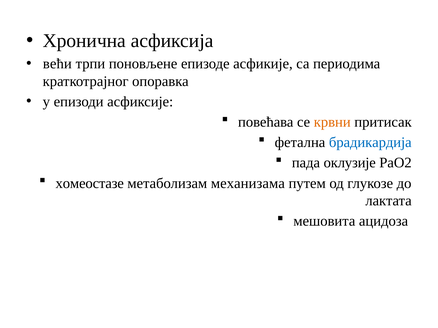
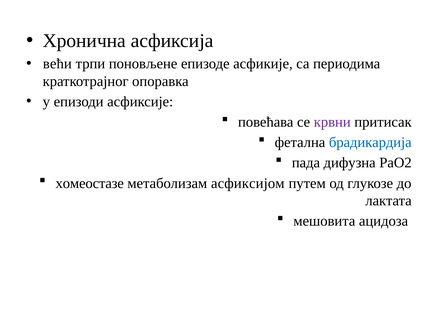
крвни colour: orange -> purple (332, 122)
оклузије: оклузије -> дифузна (350, 163)
механизама: механизама -> асфиксијом (248, 184)
